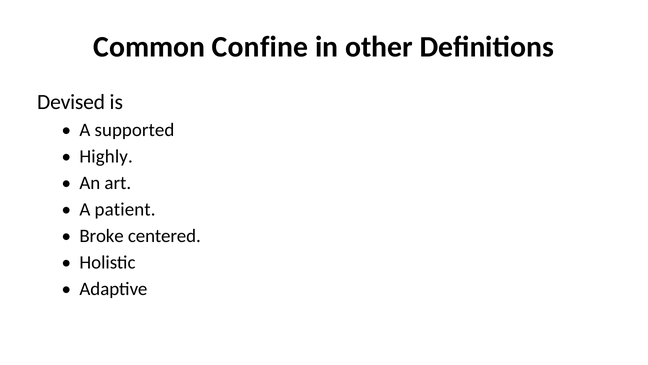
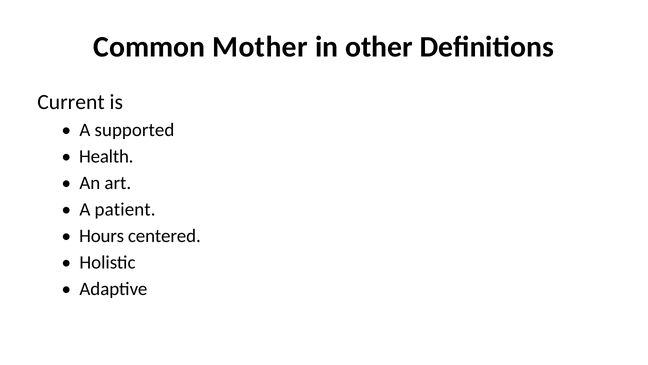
Confine: Confine -> Mother (260, 47)
Devised: Devised -> Current (71, 102)
Highly: Highly -> Health (106, 156)
Broke: Broke -> Hours (102, 236)
